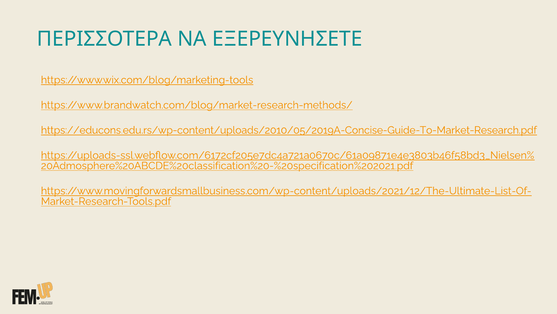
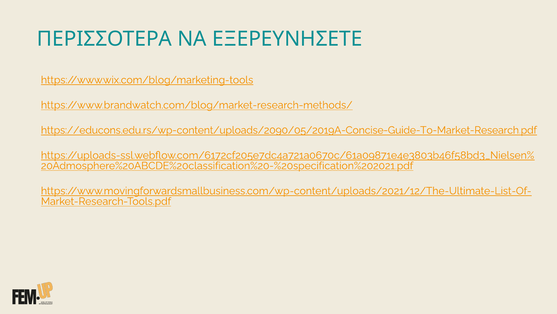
https://educons.edu.rs/wp-content/uploads/2010/05/2019A-Concise-Guide-To-Market-Research.pdf: https://educons.edu.rs/wp-content/uploads/2010/05/2019A-Concise-Guide-To-Market-Research.pdf -> https://educons.edu.rs/wp-content/uploads/2090/05/2019A-Concise-Guide-To-Market-Research.pdf (289, 130)
